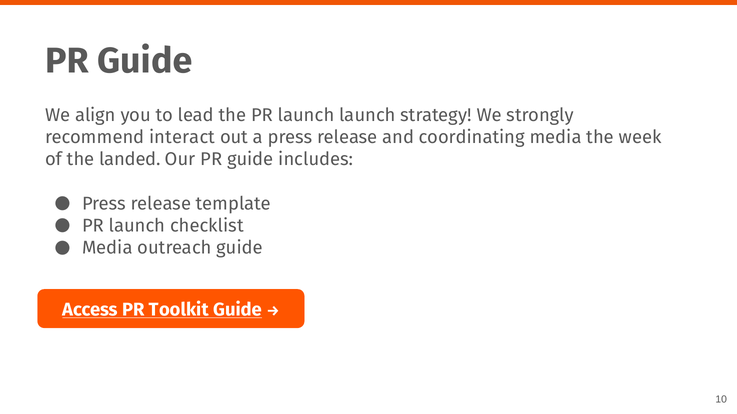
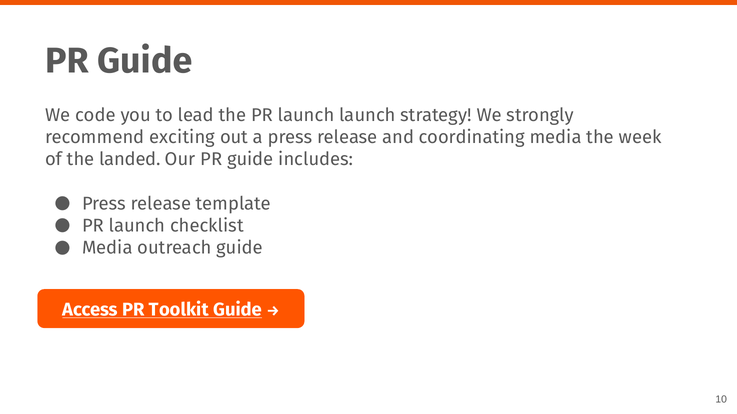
align: align -> code (95, 115)
interact: interact -> exciting (182, 137)
